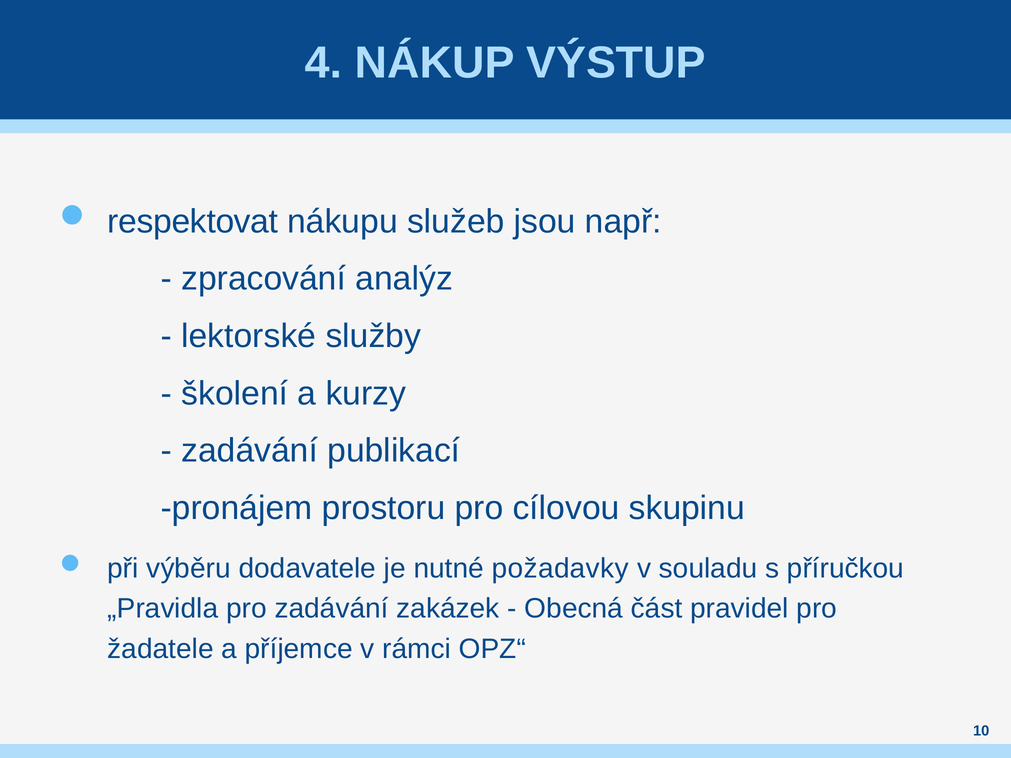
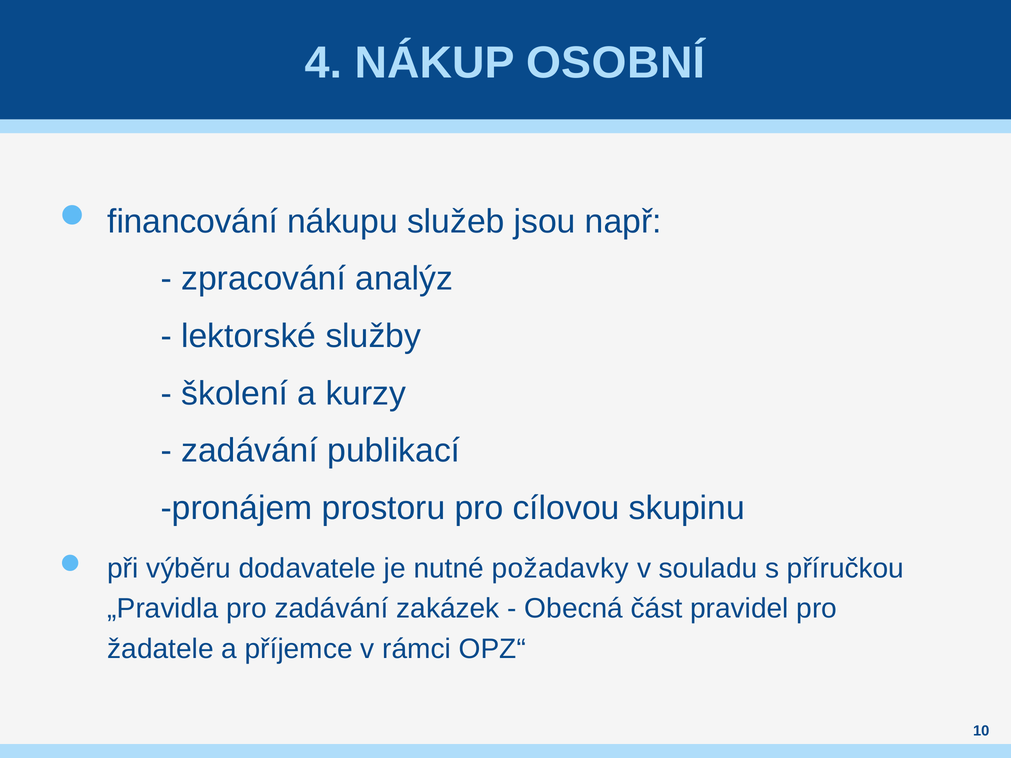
VÝSTUP: VÝSTUP -> OSOBNÍ (616, 63)
respektovat: respektovat -> financování (193, 222)
